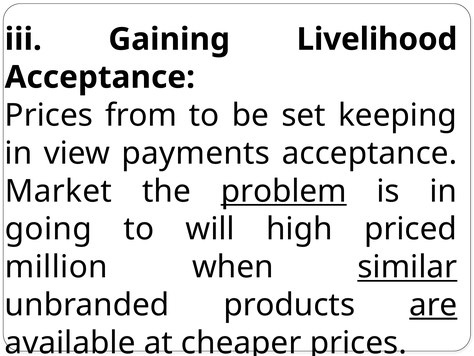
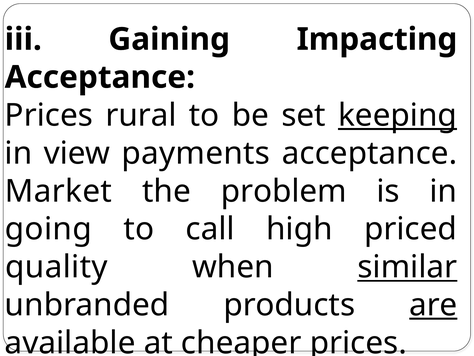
Livelihood: Livelihood -> Impacting (377, 39)
from: from -> rural (141, 115)
keeping underline: none -> present (398, 115)
problem underline: present -> none (284, 191)
will: will -> call (210, 229)
million: million -> quality (56, 267)
